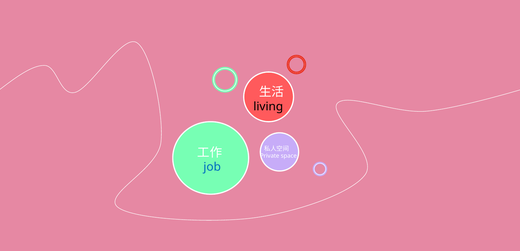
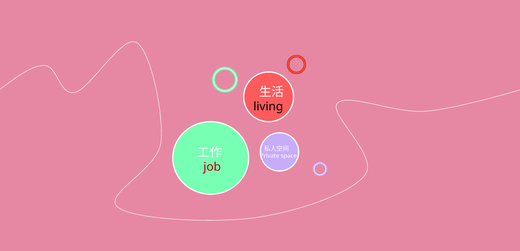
job colour: blue -> red (212, 167)
